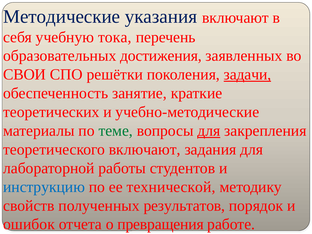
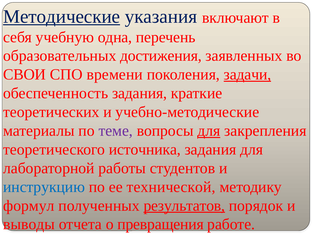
Методические underline: none -> present (62, 17)
тока: тока -> одна (115, 37)
решётки: решётки -> времени (115, 75)
обеспеченность занятие: занятие -> задания (140, 93)
теме colour: green -> purple (116, 131)
теоретического включают: включают -> источника (145, 149)
свойств: свойств -> формул (29, 206)
результатов underline: none -> present (184, 206)
ошибок: ошибок -> выводы (29, 224)
